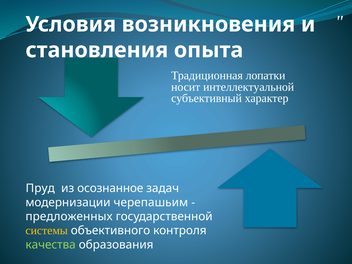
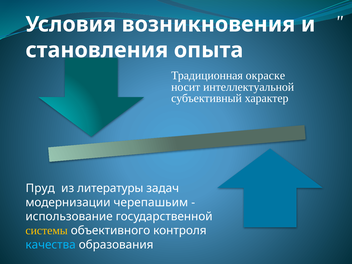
лопатки: лопатки -> окраске (265, 76)
осознанное: осознанное -> литературы (110, 188)
предложенных: предложенных -> использование (69, 216)
качества colour: light green -> light blue (51, 245)
